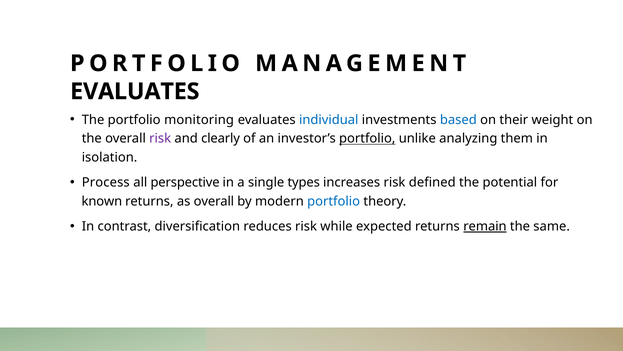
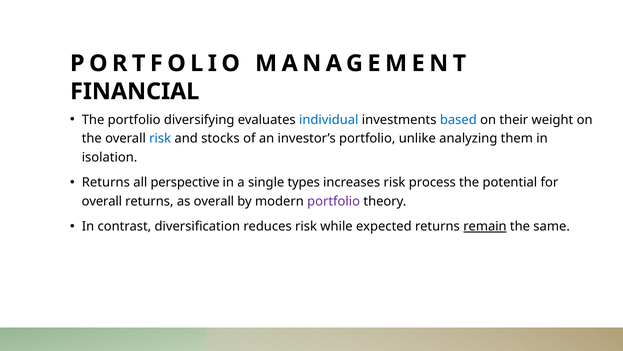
EVALUATES: EVALUATES -> FINANCIAL (135, 91)
monitoring: monitoring -> diversifying (199, 120)
risk colour: purple -> blue (160, 138)
clearly: clearly -> stocks (220, 138)
portfolio underline: present -> none (367, 138)
Process: Process -> Returns (106, 182)
defined: defined -> process (432, 182)
known: known -> overall (102, 201)
portfolio colour: blue -> purple (334, 201)
